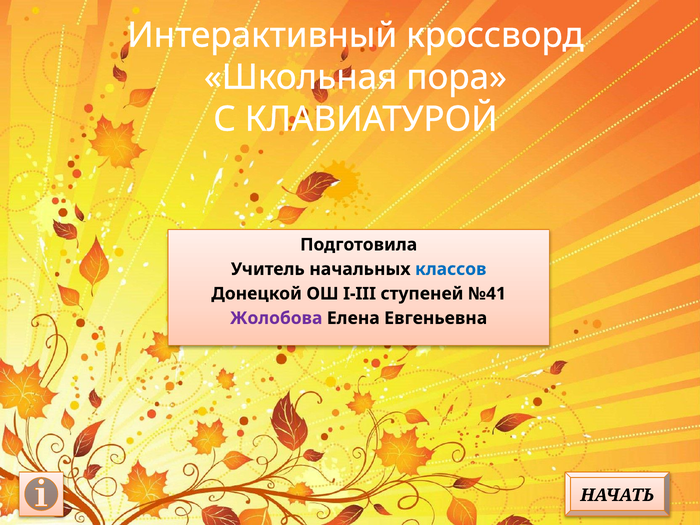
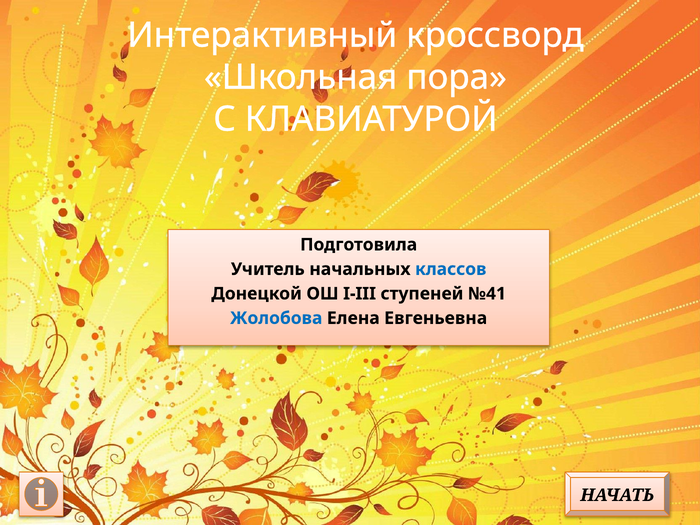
Жолобова colour: purple -> blue (276, 318)
